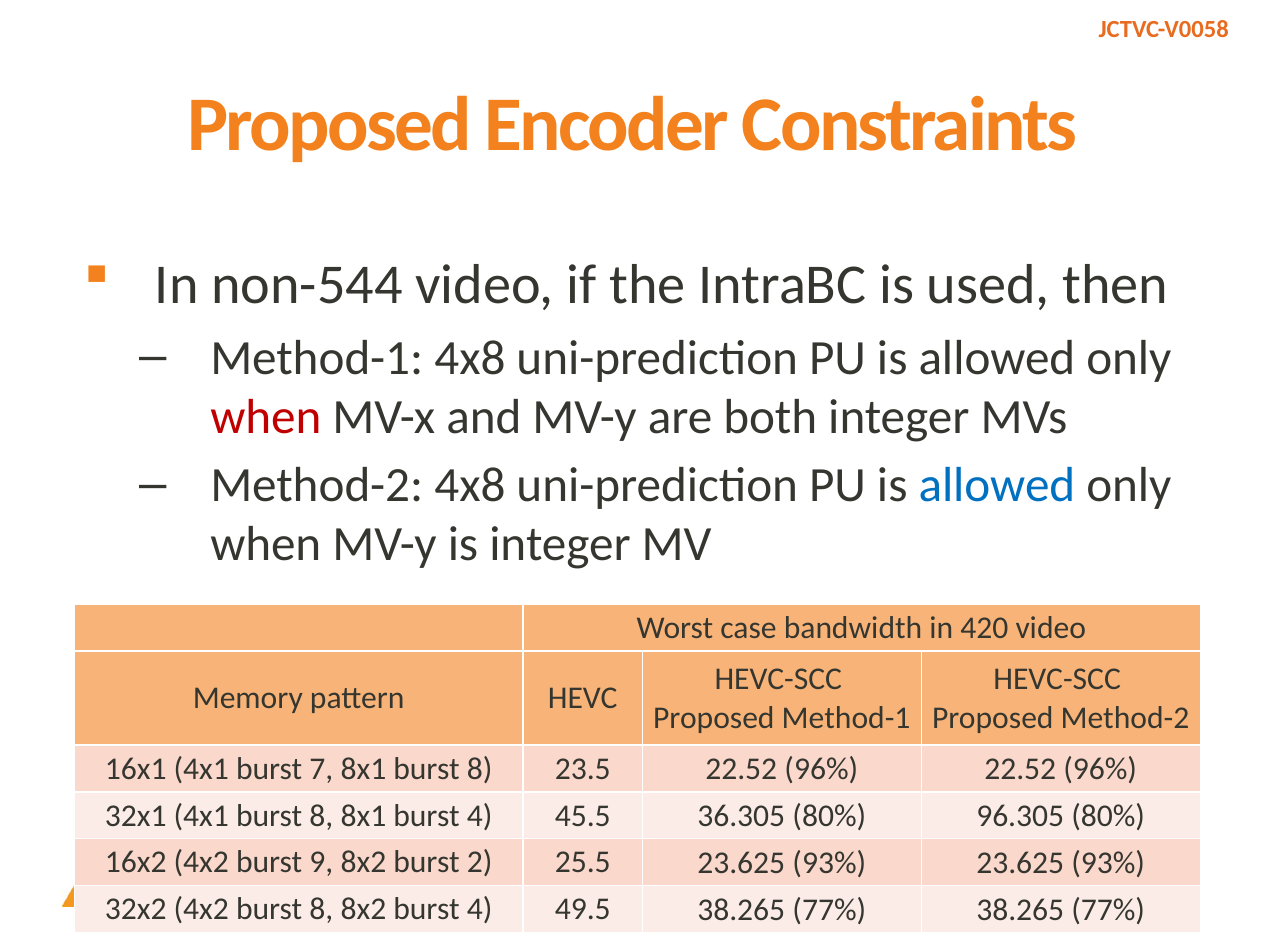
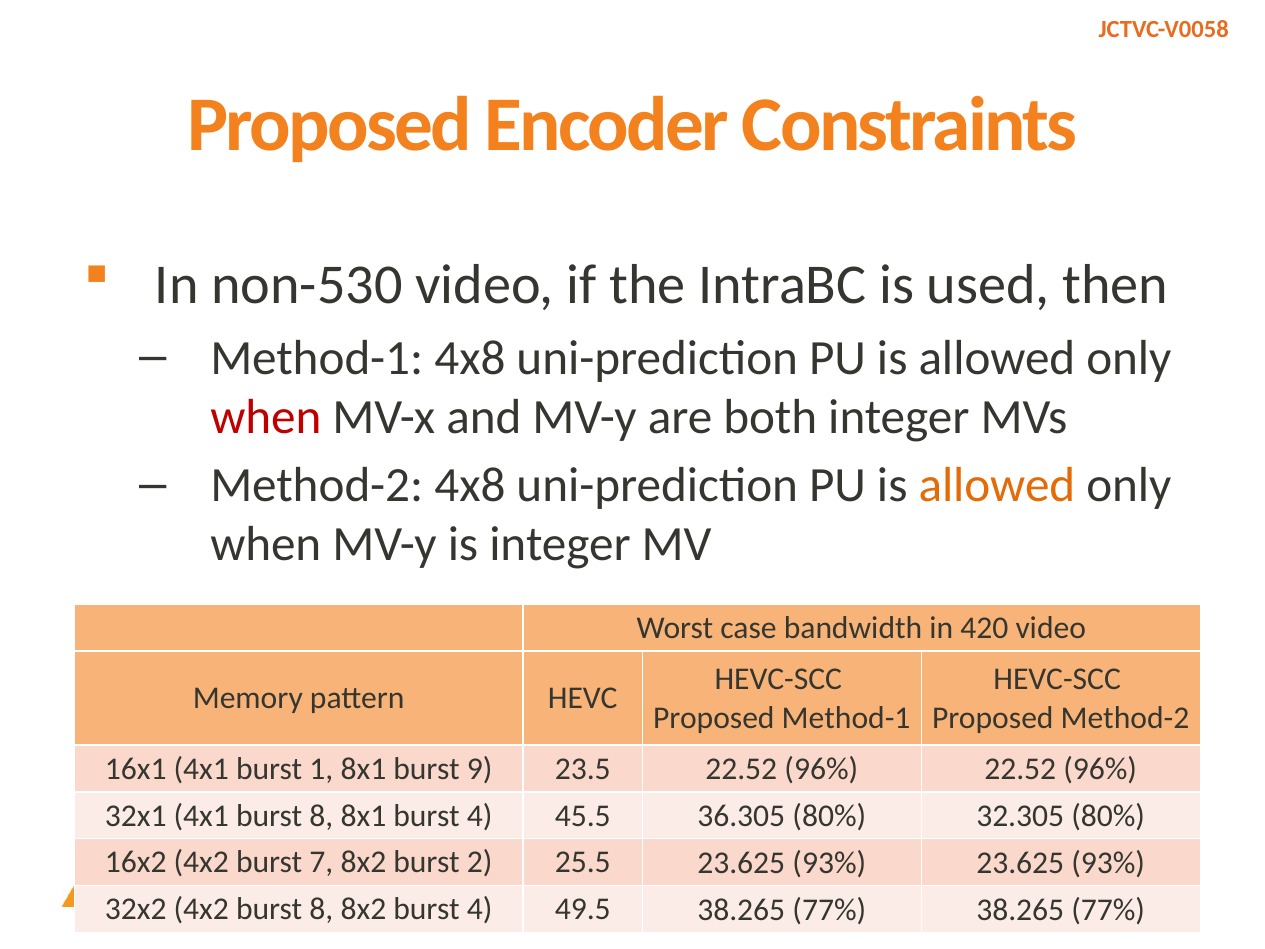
non-544: non-544 -> non-530 (307, 285)
allowed colour: blue -> orange (997, 486)
7: 7 -> 1 (321, 768)
8x1 burst 8: 8 -> 9 (480, 768)
96.305: 96.305 -> 32.305 (1020, 816)
9: 9 -> 7 (321, 862)
